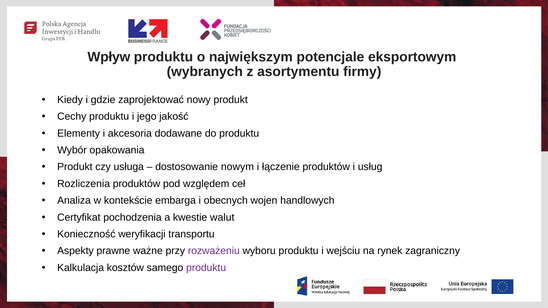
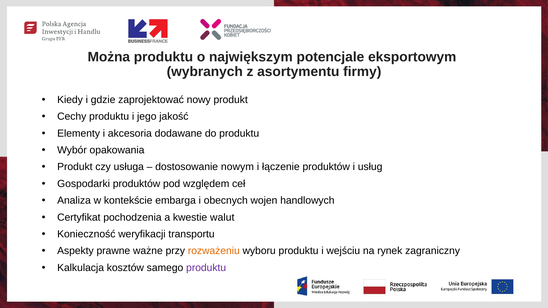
Wpływ: Wpływ -> Można (109, 57)
Rozliczenia: Rozliczenia -> Gospodarki (84, 184)
rozważeniu colour: purple -> orange (214, 251)
